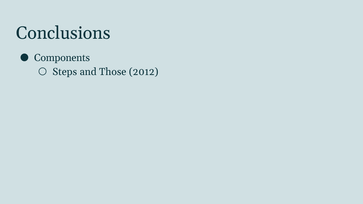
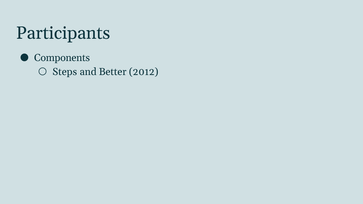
Conclusions: Conclusions -> Participants (63, 33)
Those: Those -> Better (113, 72)
